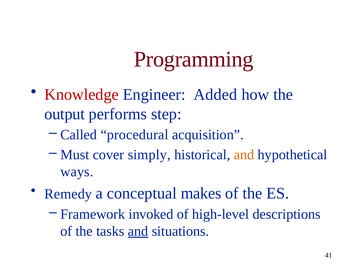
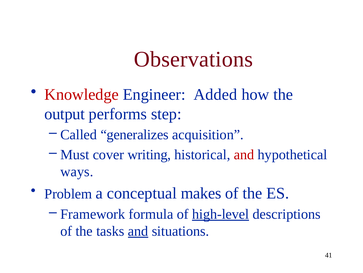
Programming: Programming -> Observations (193, 59)
procedural: procedural -> generalizes (135, 134)
simply: simply -> writing (149, 154)
and colour: orange -> red (244, 154)
Remedy: Remedy -> Problem (68, 193)
invoked: invoked -> formula (151, 214)
high-level underline: none -> present (221, 214)
